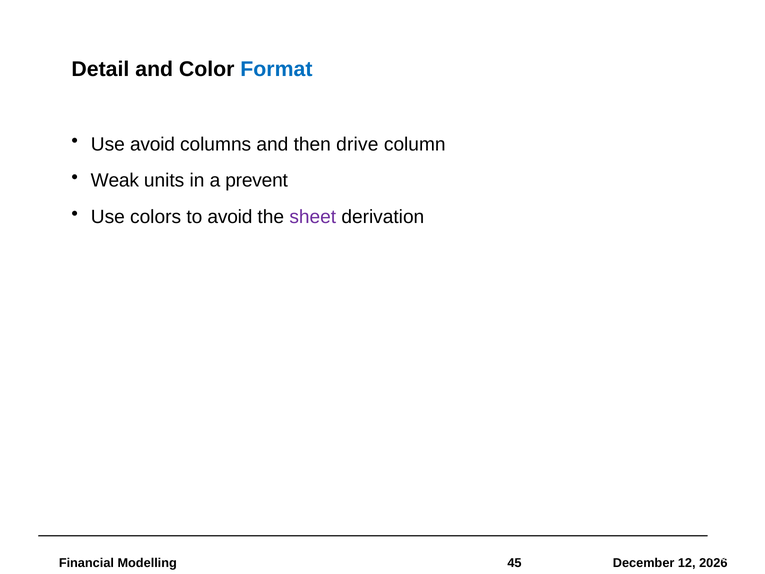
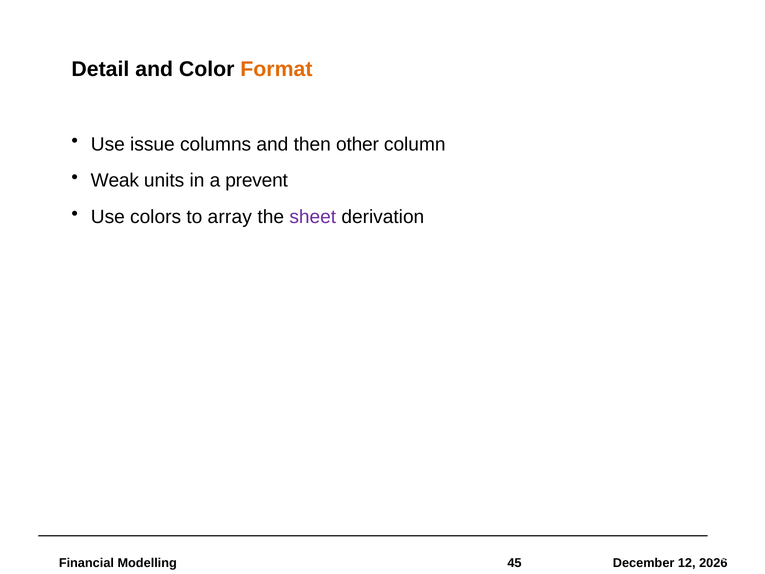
Format colour: blue -> orange (276, 69)
Use avoid: avoid -> issue (152, 144)
drive: drive -> other (357, 144)
to avoid: avoid -> array (230, 217)
